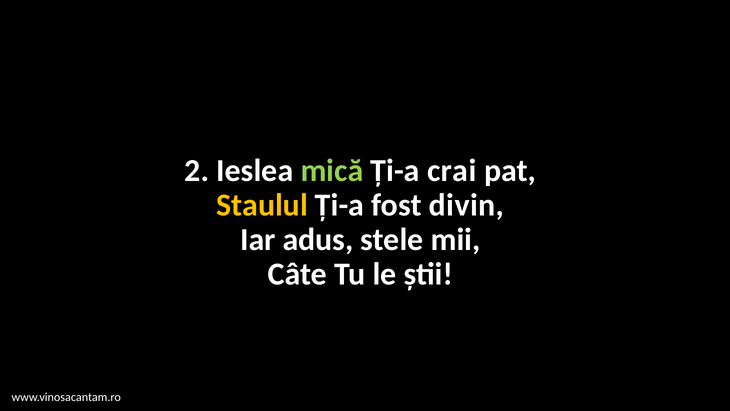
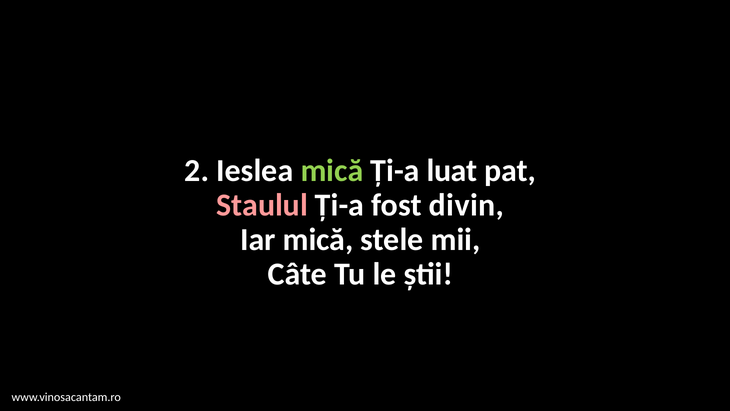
crai: crai -> luat (452, 171)
Staulul colour: yellow -> pink (262, 205)
Iar adus: adus -> mică (318, 240)
